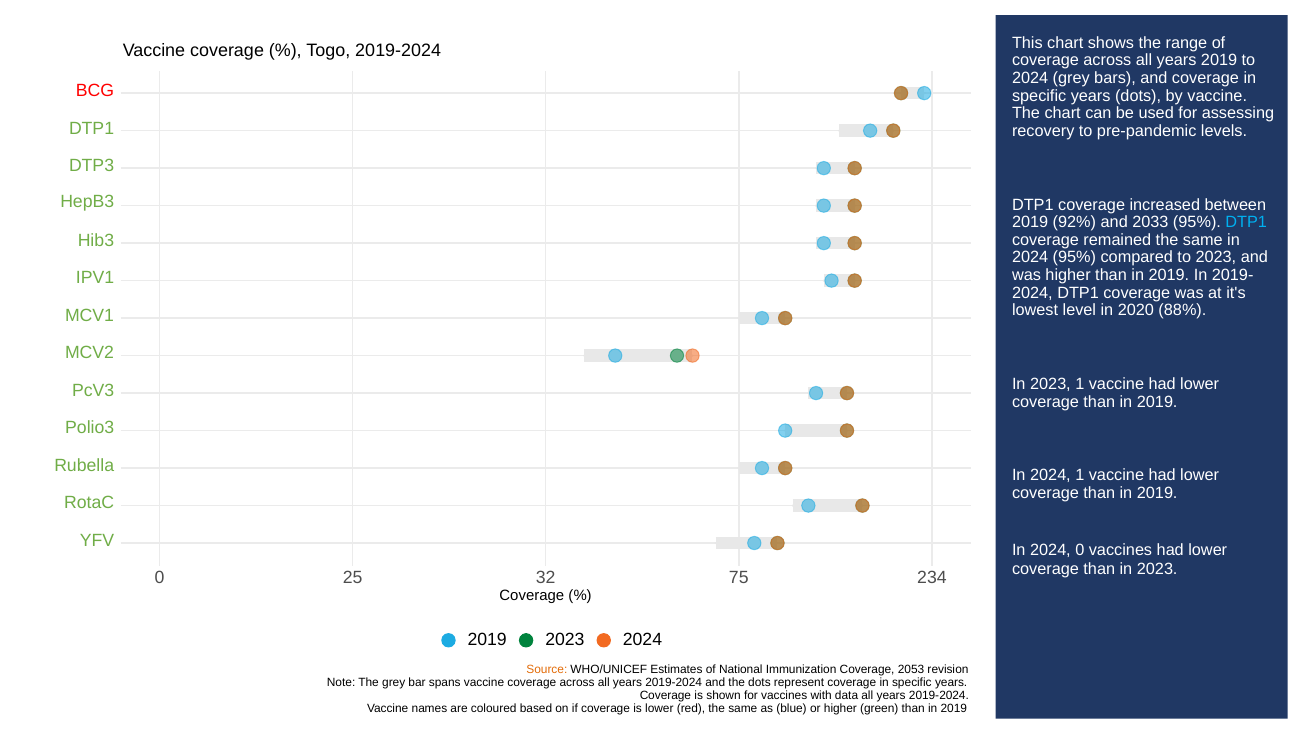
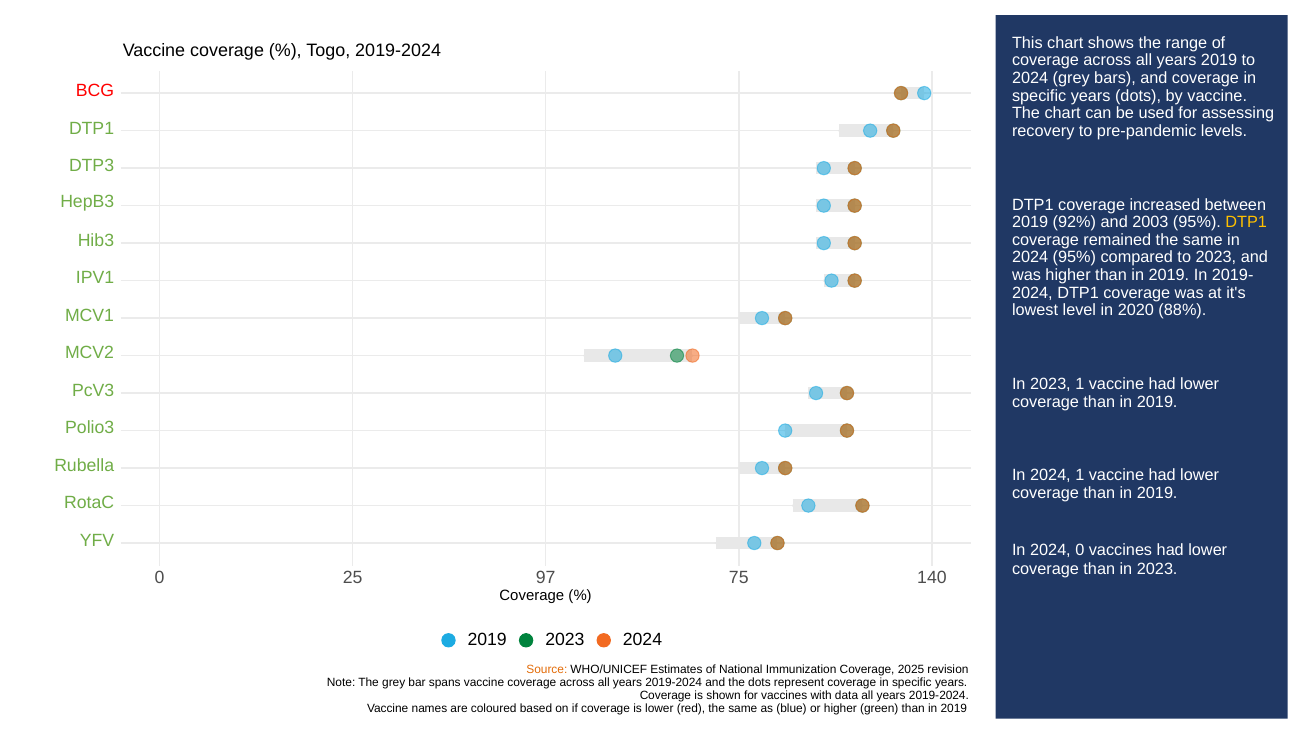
2033: 2033 -> 2003 (1150, 222)
DTP1 colour: light blue -> yellow (1246, 222)
32: 32 -> 97 (546, 577)
234: 234 -> 140 (932, 577)
2053: 2053 -> 2025 (911, 669)
